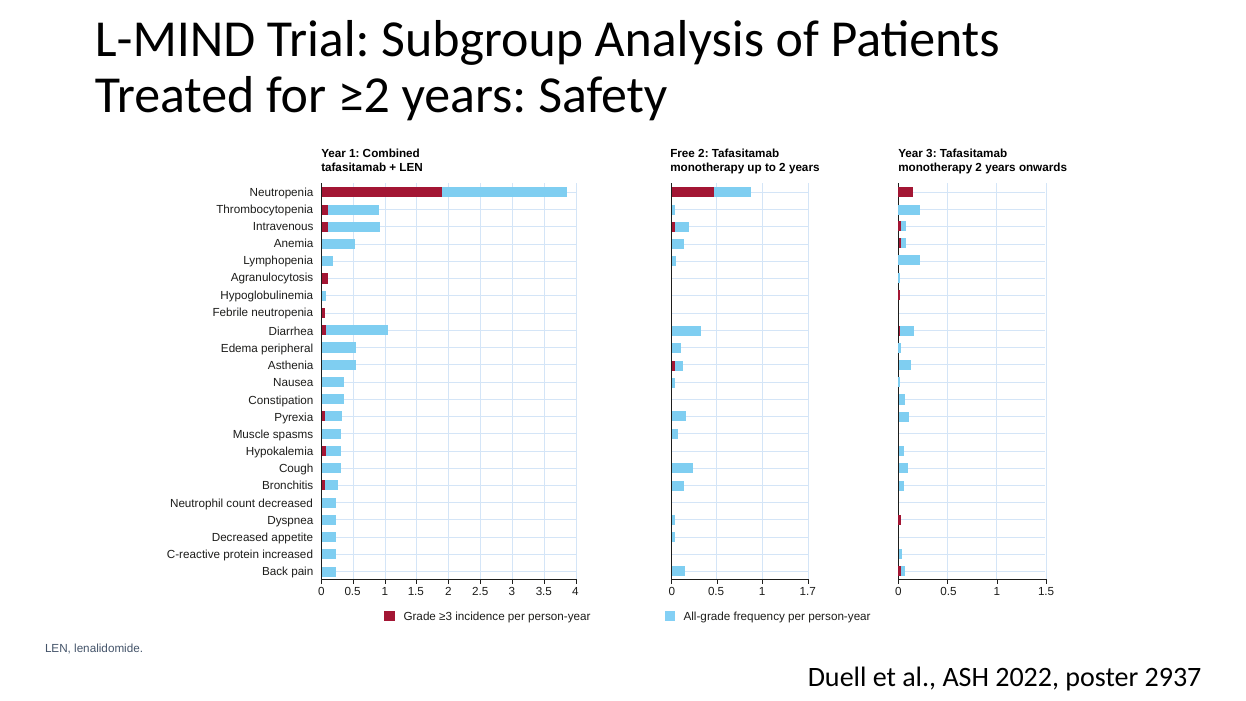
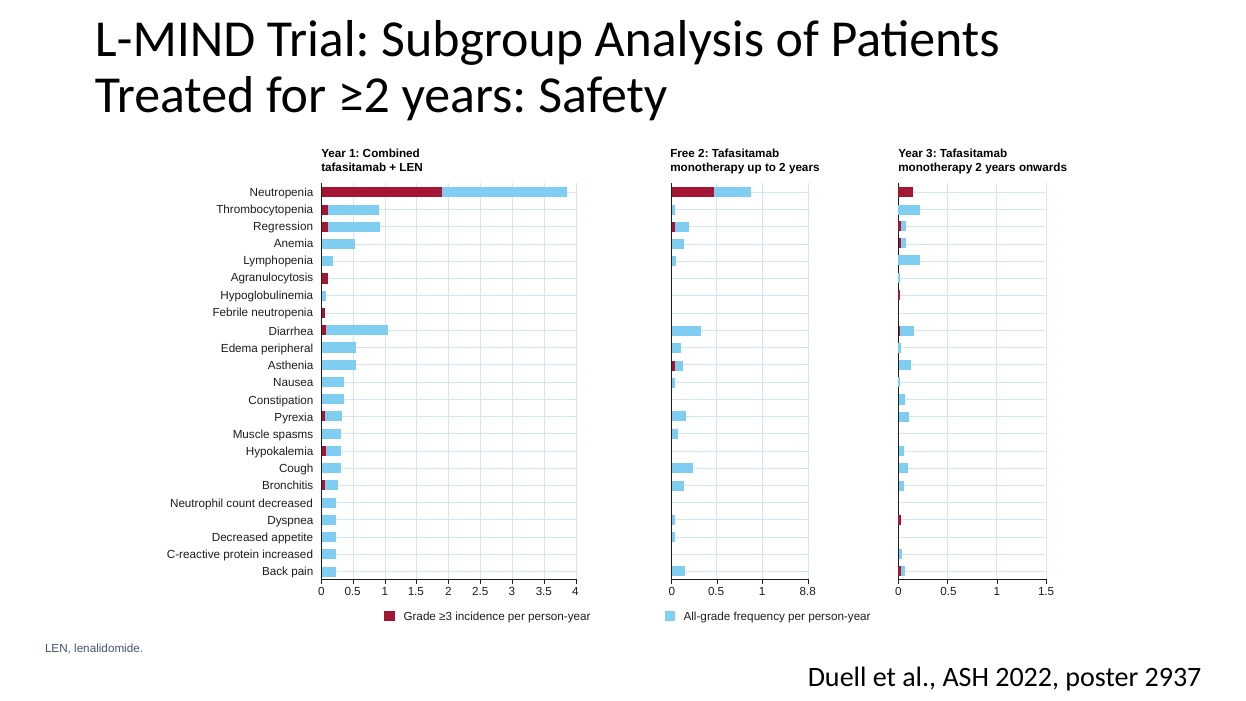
Intravenous: Intravenous -> Regression (283, 227)
1.7: 1.7 -> 8.8 (808, 591)
